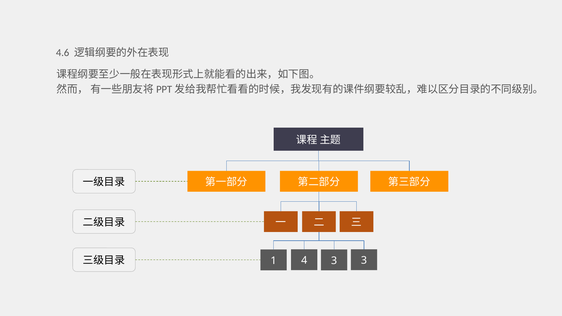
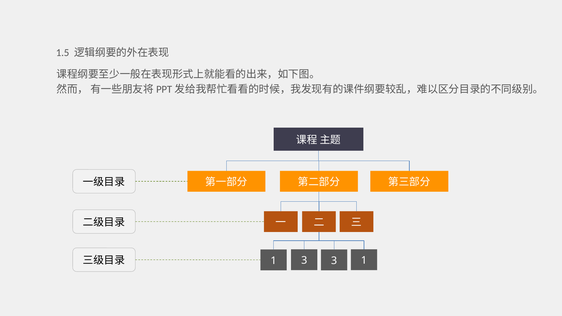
4.6: 4.6 -> 1.5 (63, 53)
1 4: 4 -> 3 (304, 261)
3 3: 3 -> 1 (364, 261)
